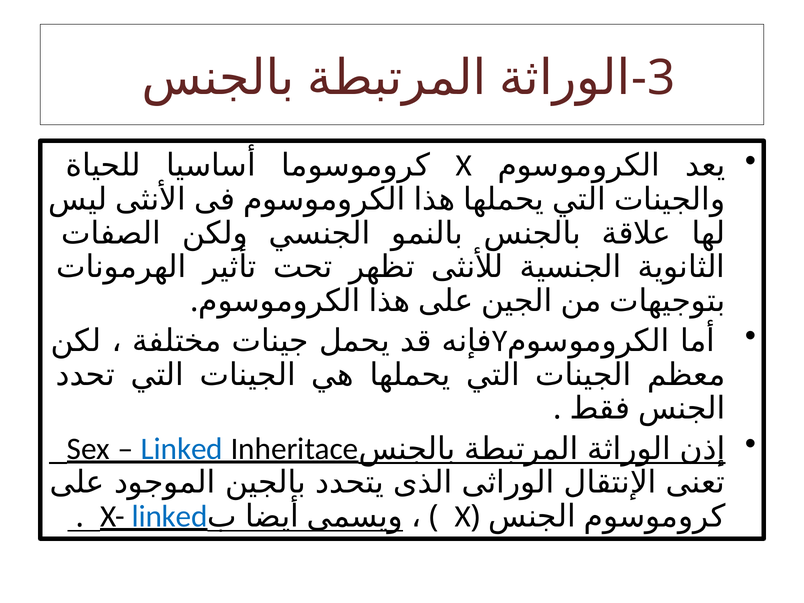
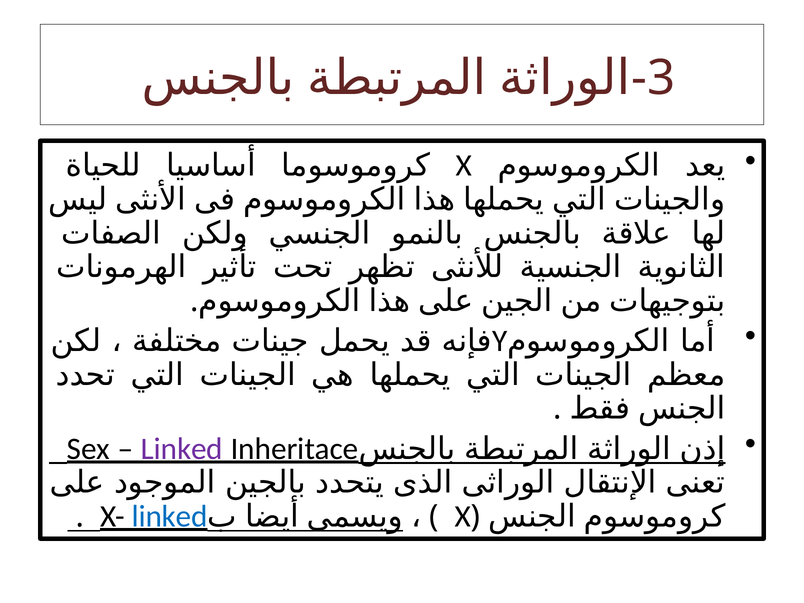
Linked colour: blue -> purple (182, 449)
